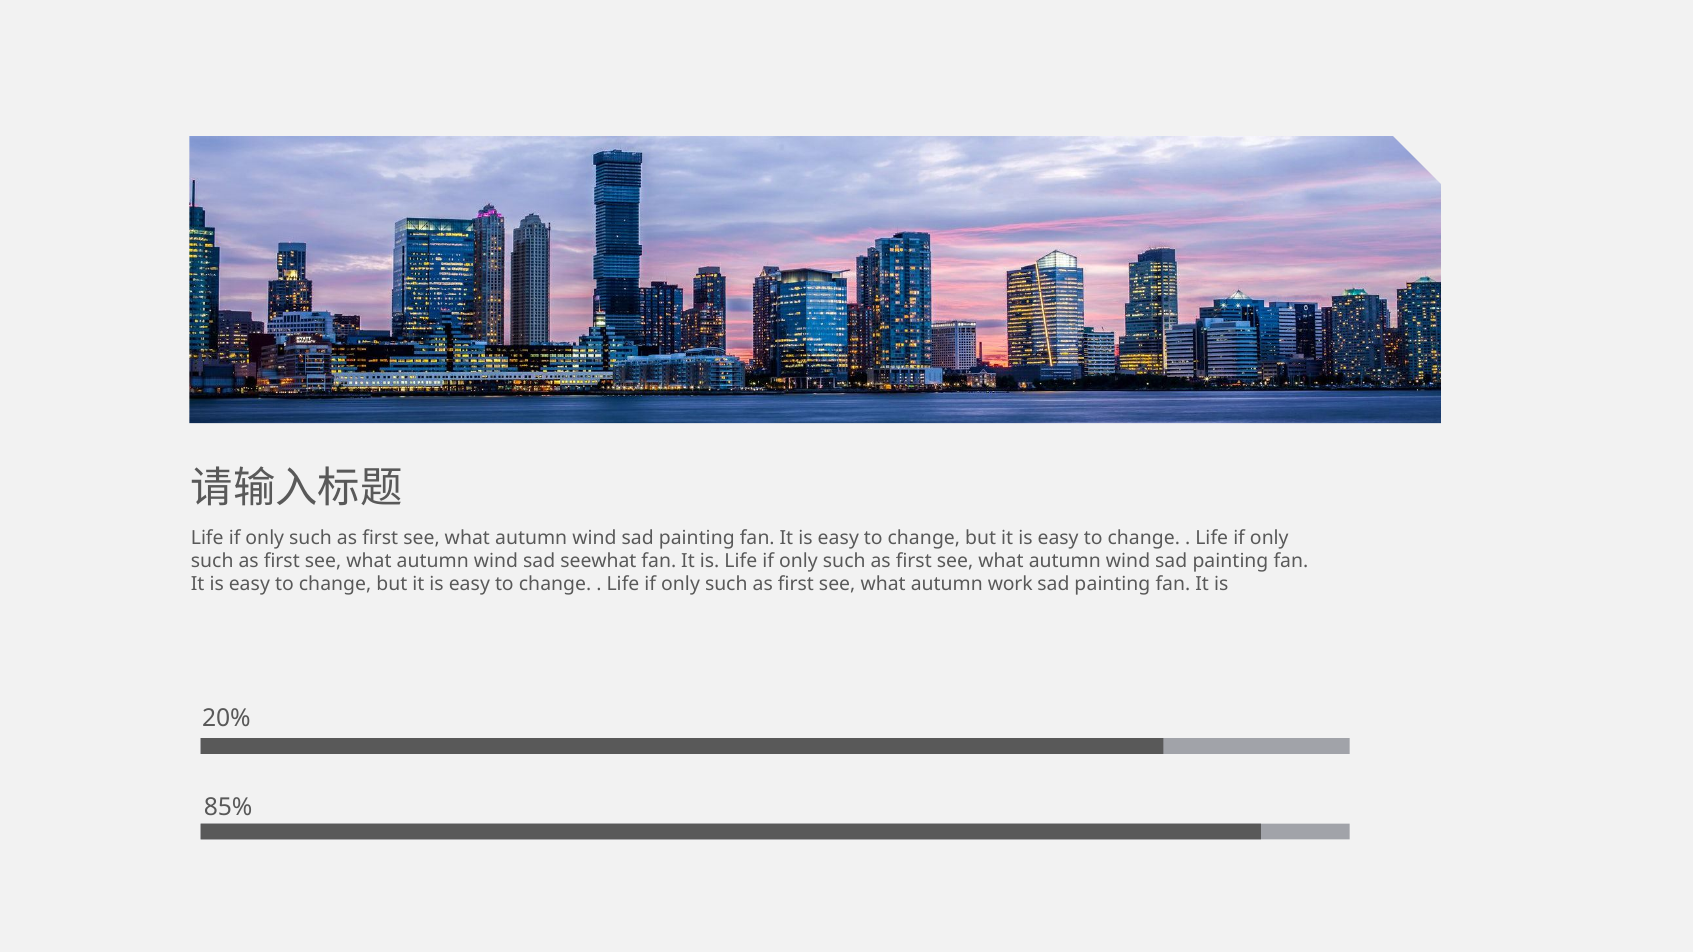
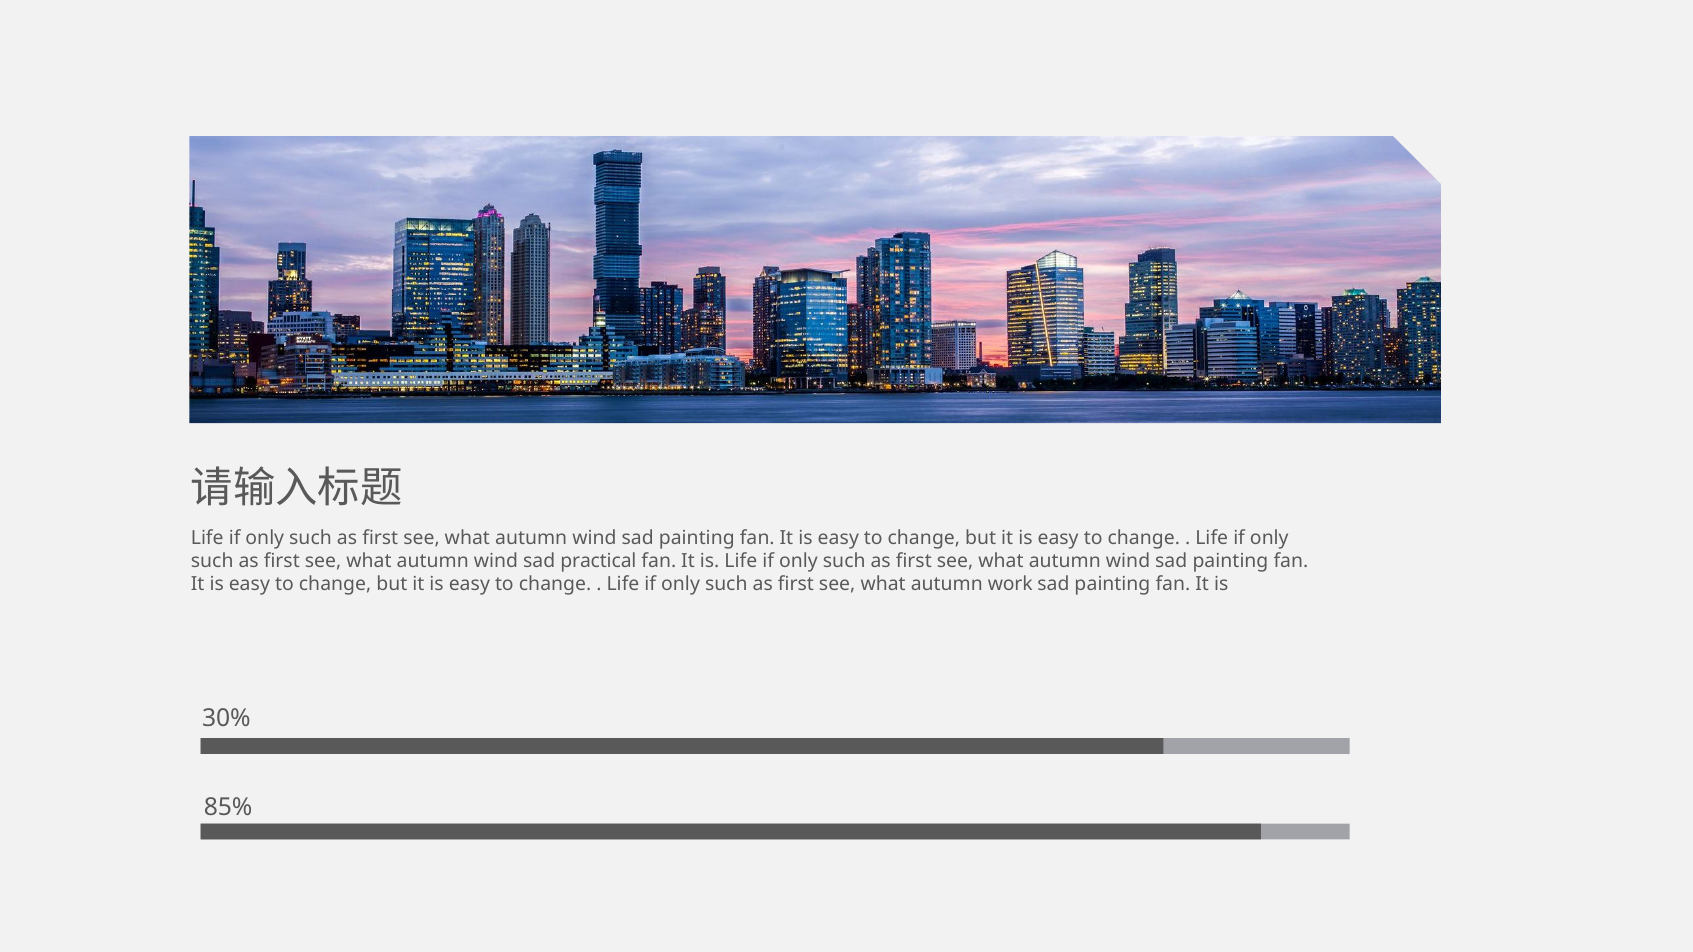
seewhat: seewhat -> practical (598, 561)
20%: 20% -> 30% (226, 718)
